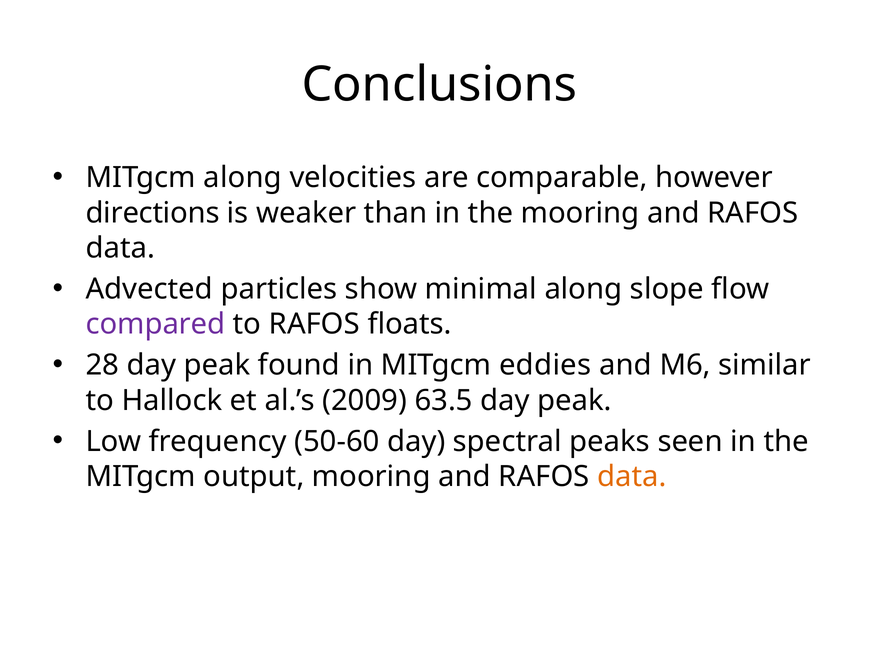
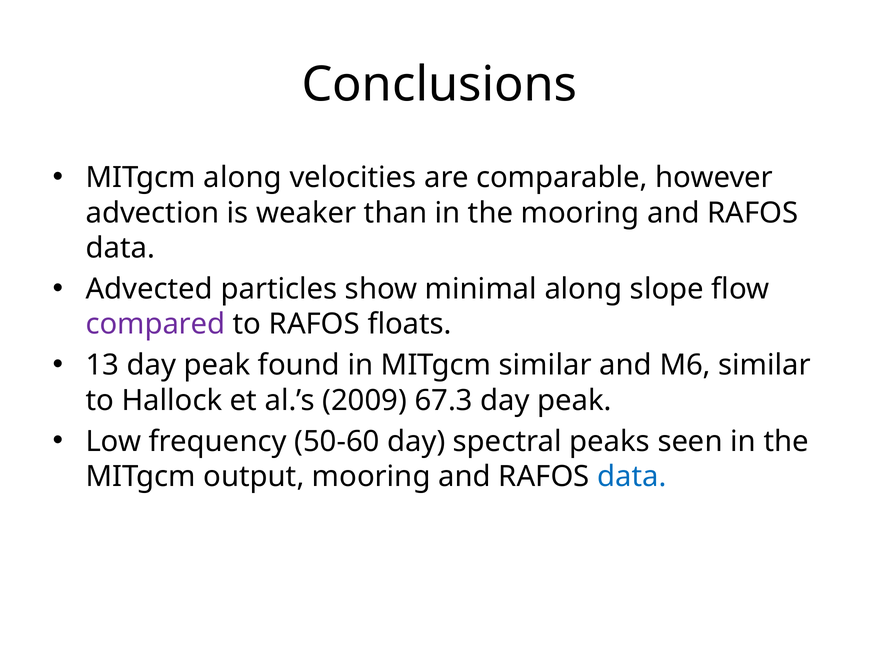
directions: directions -> advection (153, 213)
28: 28 -> 13 (102, 365)
MITgcm eddies: eddies -> similar (545, 365)
63.5: 63.5 -> 67.3 (444, 401)
data colour: orange -> blue (632, 477)
